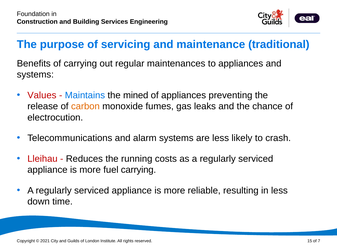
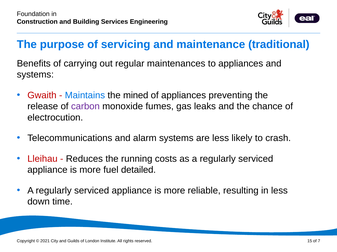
Values: Values -> Gwaith (42, 95)
carbon colour: orange -> purple (85, 107)
fuel carrying: carrying -> detailed (138, 170)
